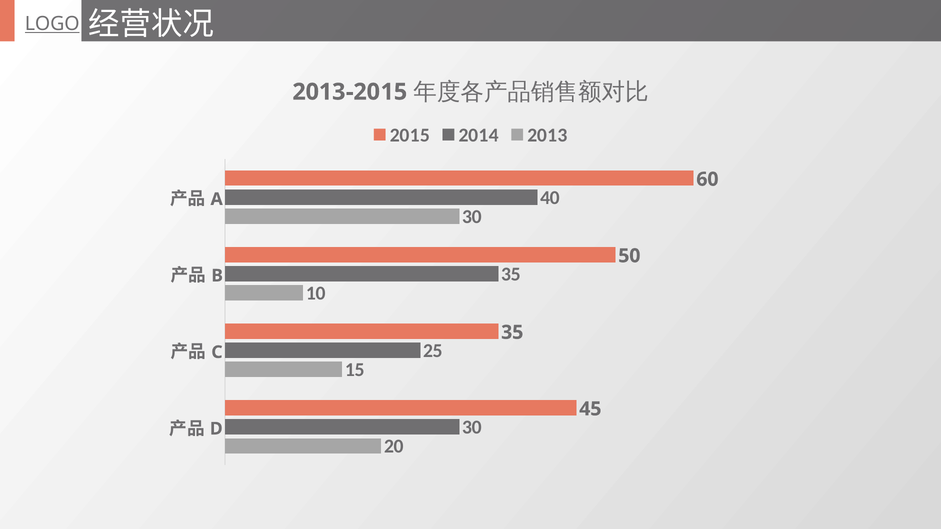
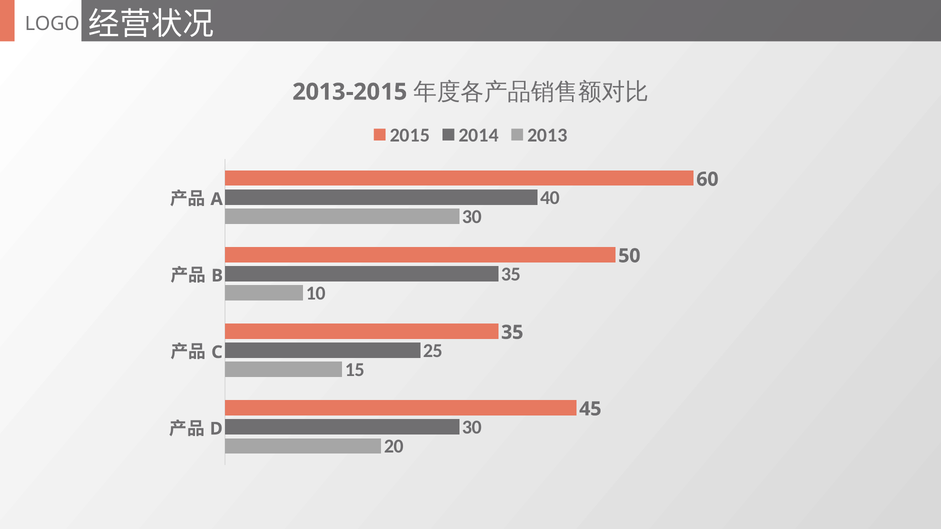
LOGO underline: present -> none (52, 24)
